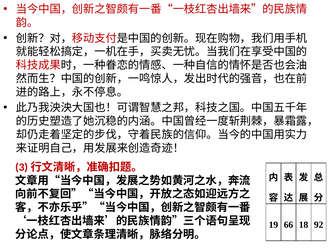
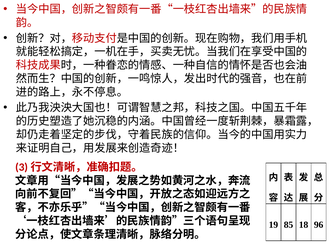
66: 66 -> 85 (288, 225)
92: 92 -> 96 (319, 225)
